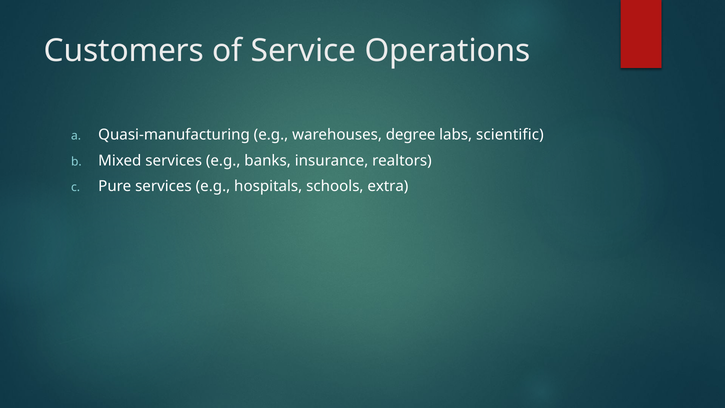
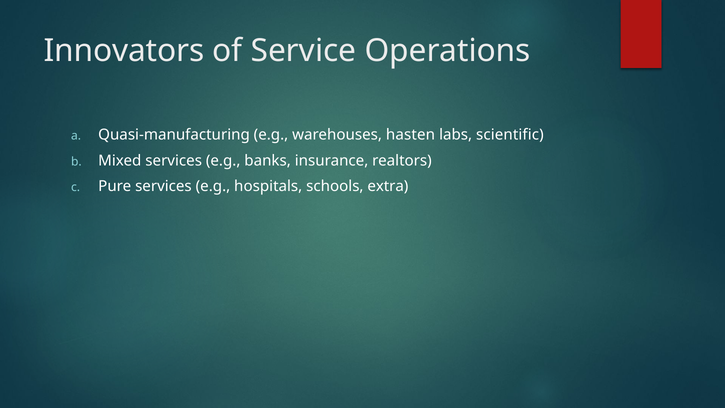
Customers: Customers -> Innovators (124, 51)
degree: degree -> hasten (410, 135)
